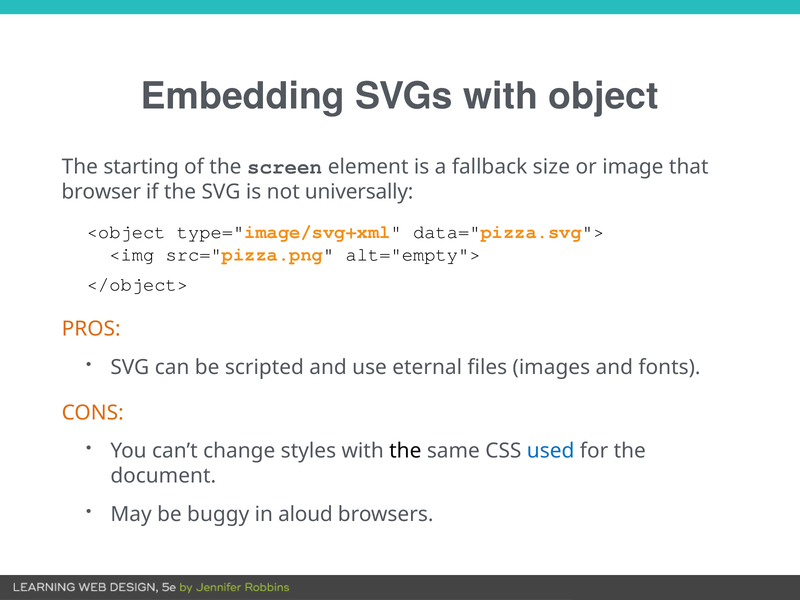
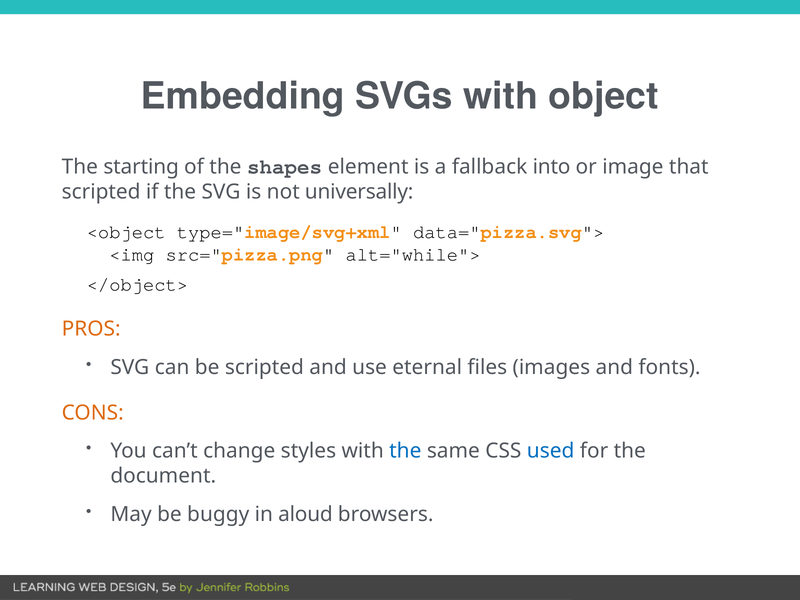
screen: screen -> shapes (285, 167)
size: size -> into (552, 167)
browser: browser -> scripted (101, 192)
alt="empty">: alt="empty"> -> alt="while"> (413, 254)
the colour: black -> blue (405, 451)
